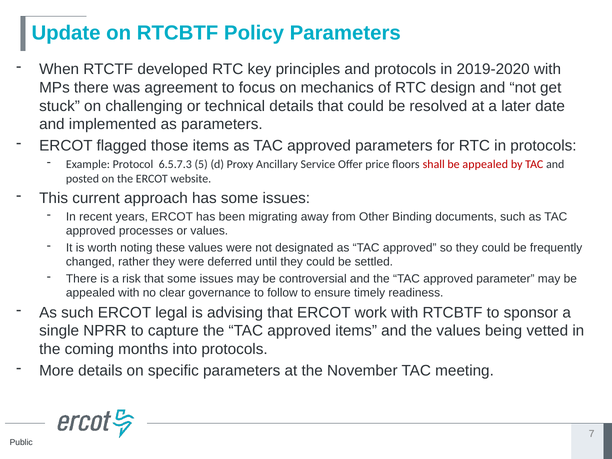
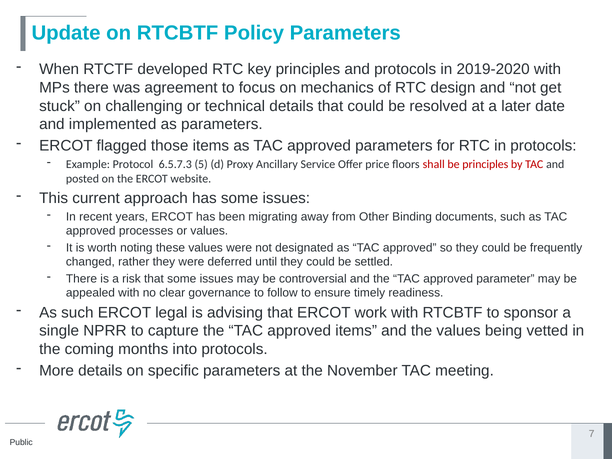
shall be appealed: appealed -> principles (485, 164)
